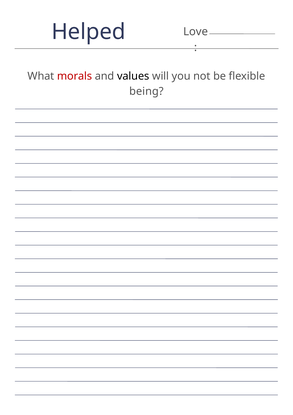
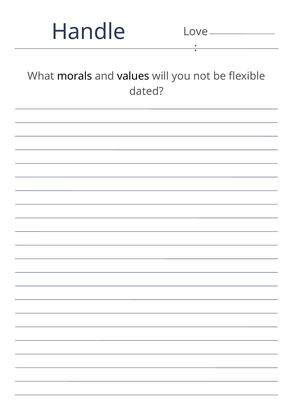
Helped: Helped -> Handle (88, 32)
morals colour: red -> black (75, 76)
being: being -> dated (146, 91)
